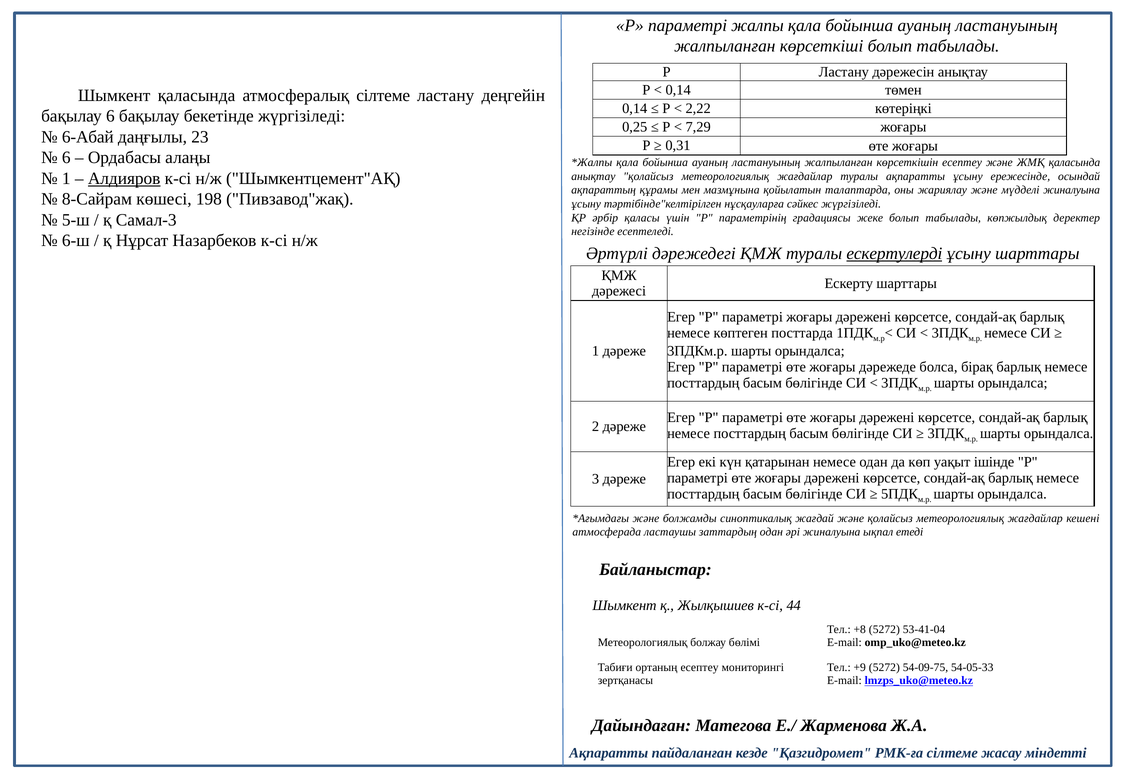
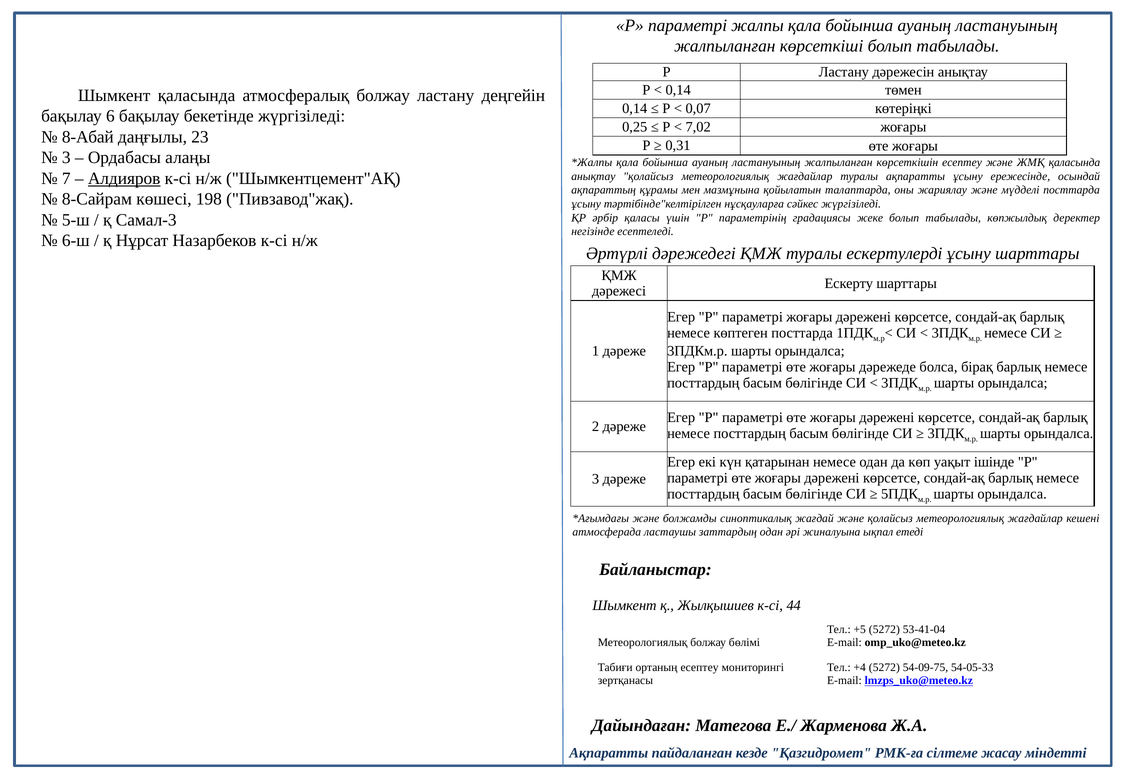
атмосфералық сілтеме: сілтеме -> болжау (383, 95)
2,22: 2,22 -> 0,07 (698, 109)
7,29: 7,29 -> 7,02 (698, 127)
6-Абай: 6-Абай -> 8-Абай (88, 137)
6: 6 -> 3 (66, 158)
1: 1 -> 7 (66, 179)
мүдделі жиналуына: жиналуына -> посттарда (1072, 190)
ескертулерді underline: present -> none (894, 254)
+8: +8 -> +5 (860, 630)
+9: +9 -> +4 (860, 668)
